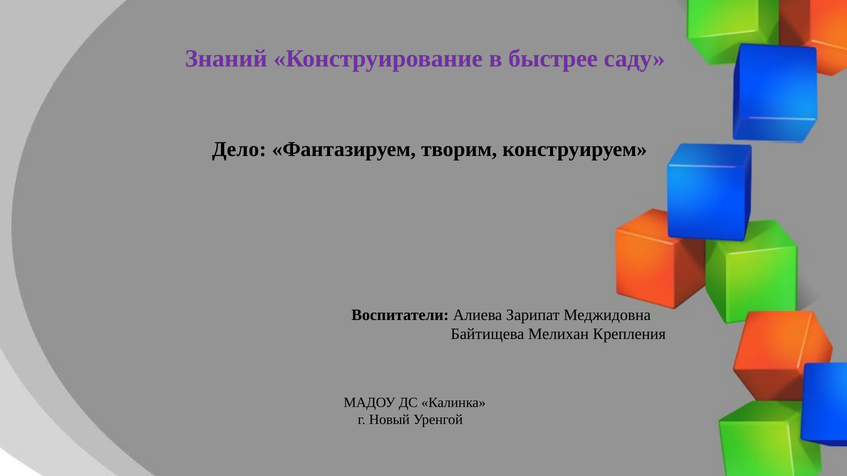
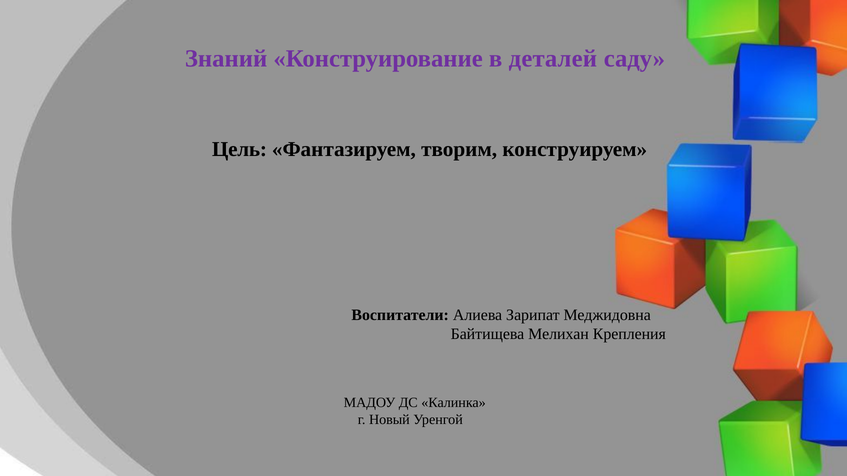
быстрее: быстрее -> деталей (553, 59)
Дело: Дело -> Цель (239, 150)
